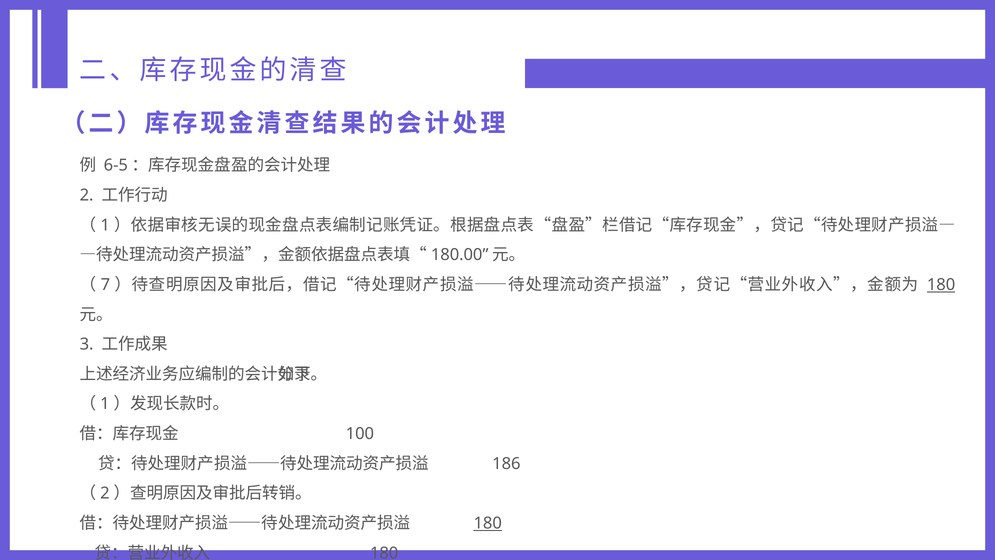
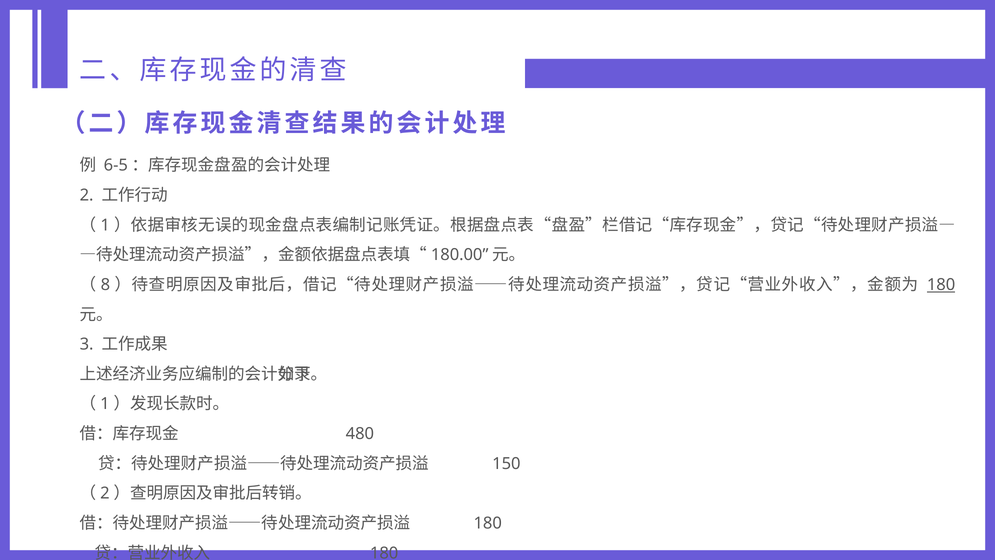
7: 7 -> 8 (105, 285)
100: 100 -> 480 (360, 434)
186: 186 -> 150 (506, 463)
180 underline: present -> none (488, 523)
